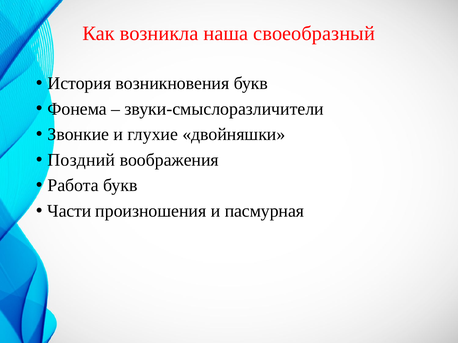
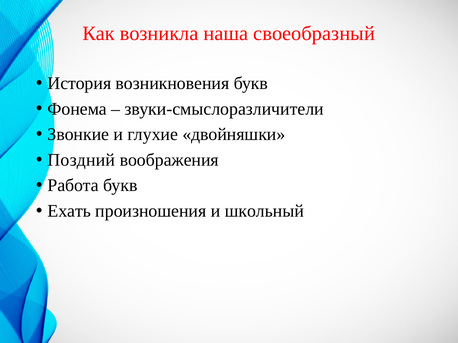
Части: Части -> Ехать (69, 211)
пасмурная: пасмурная -> школьный (264, 211)
